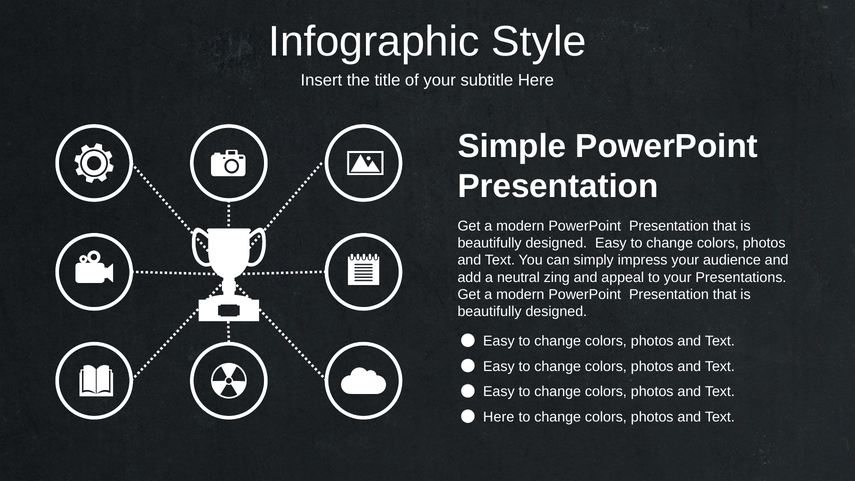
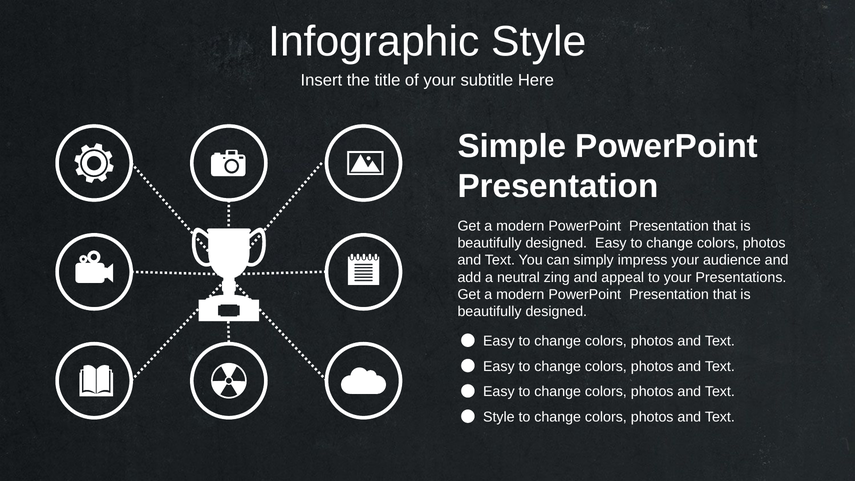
Here: Here -> Style (499, 417)
